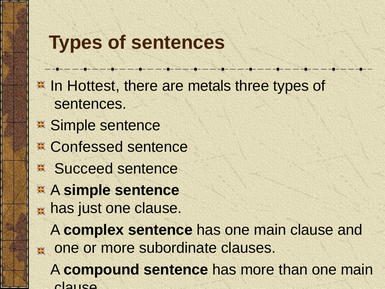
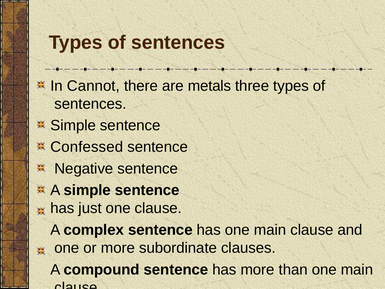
Hottest: Hottest -> Cannot (93, 86)
Succeed: Succeed -> Negative (84, 168)
